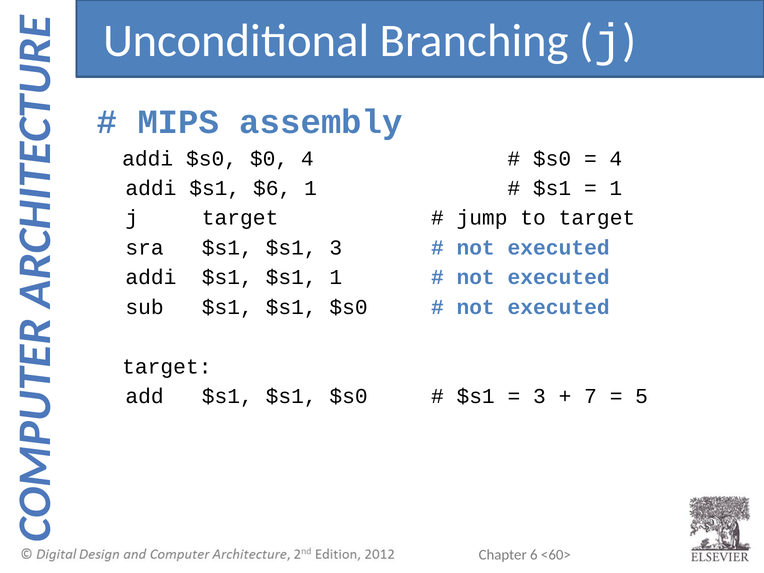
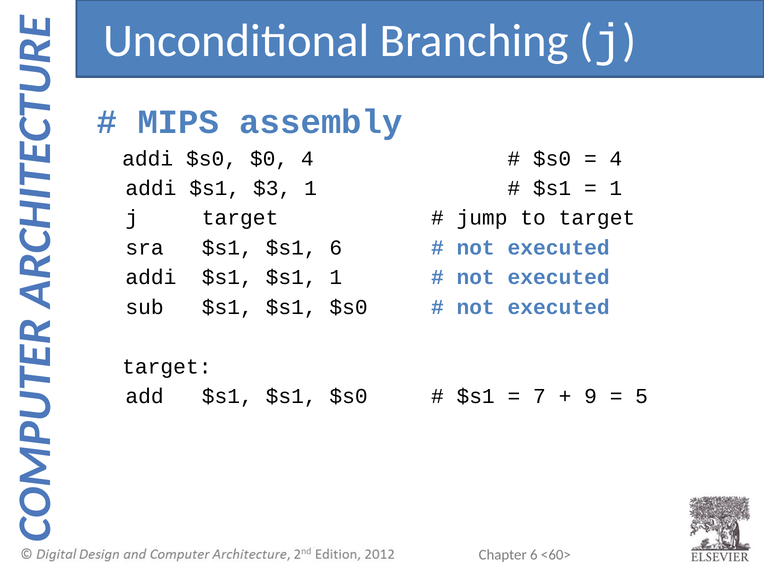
$6: $6 -> $3 (272, 188)
$s1 3: 3 -> 6 (336, 248)
3: 3 -> 7 (539, 396)
7: 7 -> 9 (591, 396)
